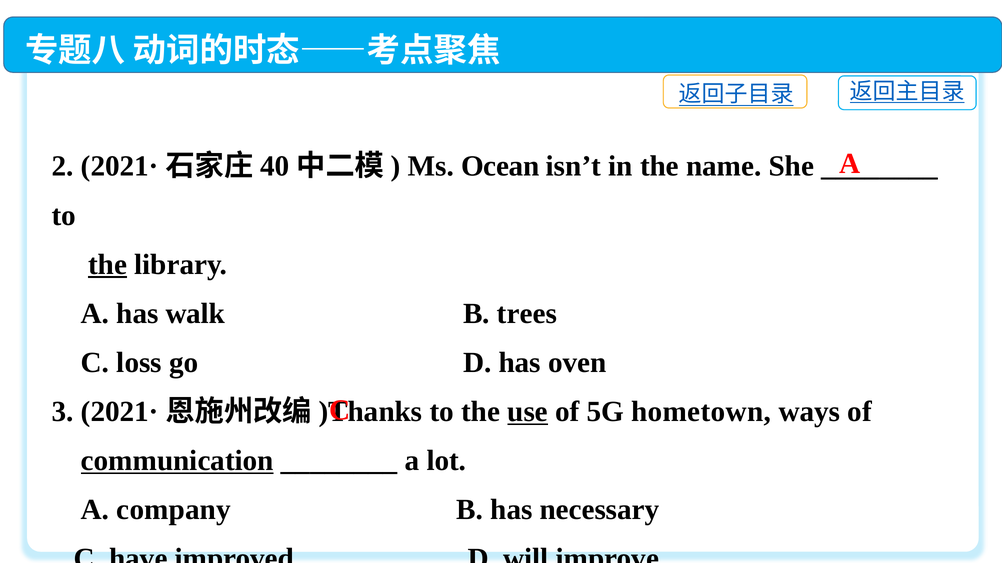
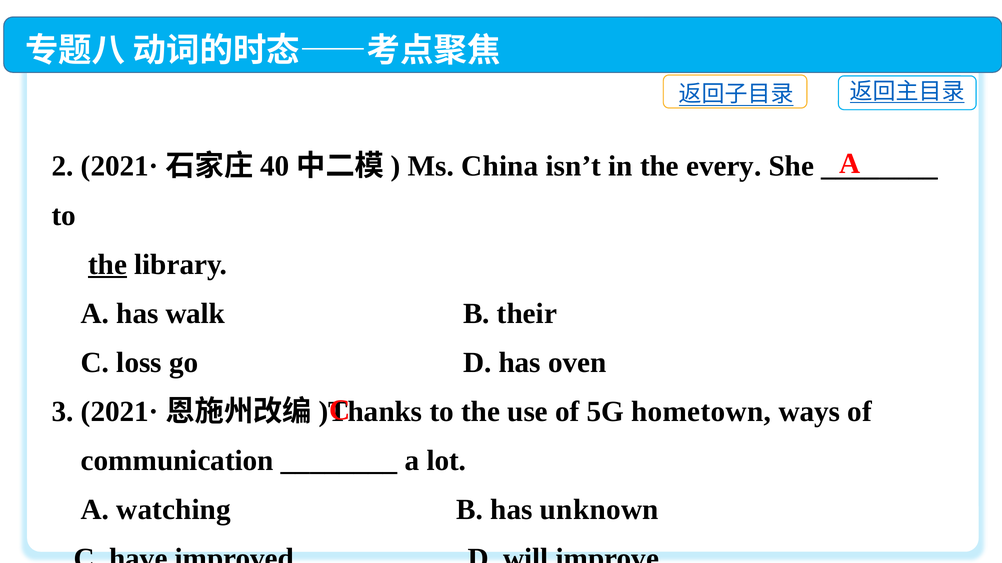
Ocean: Ocean -> China (500, 167)
name: name -> every (724, 167)
trees: trees -> their (527, 314)
use underline: present -> none (528, 412)
communication underline: present -> none (177, 461)
company: company -> watching (174, 510)
necessary: necessary -> unknown (599, 510)
